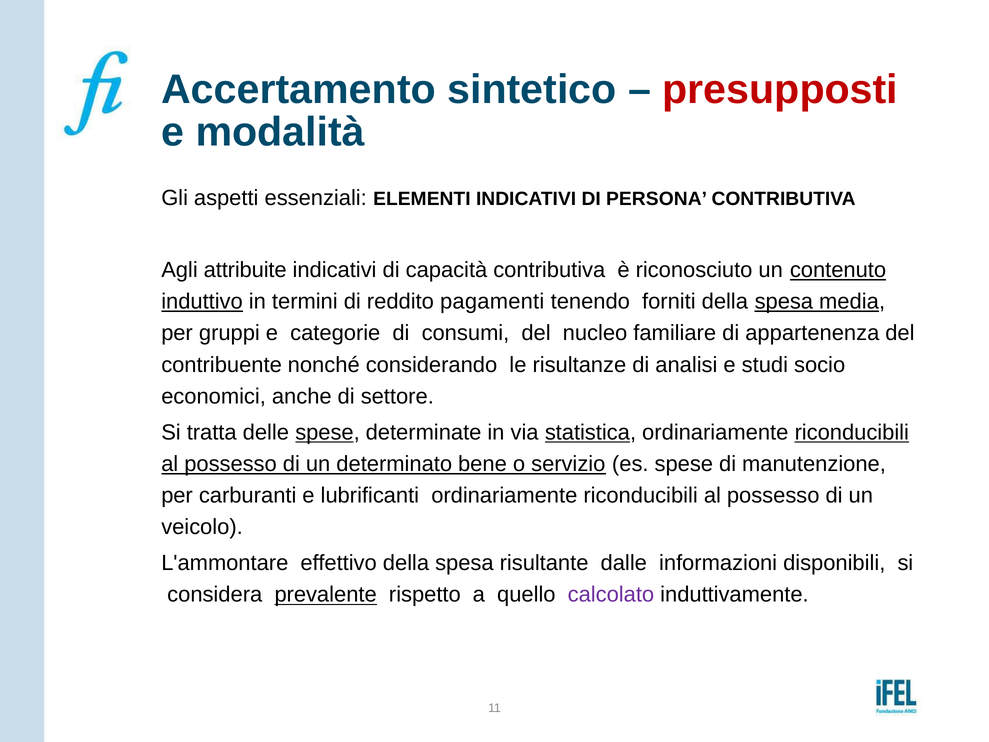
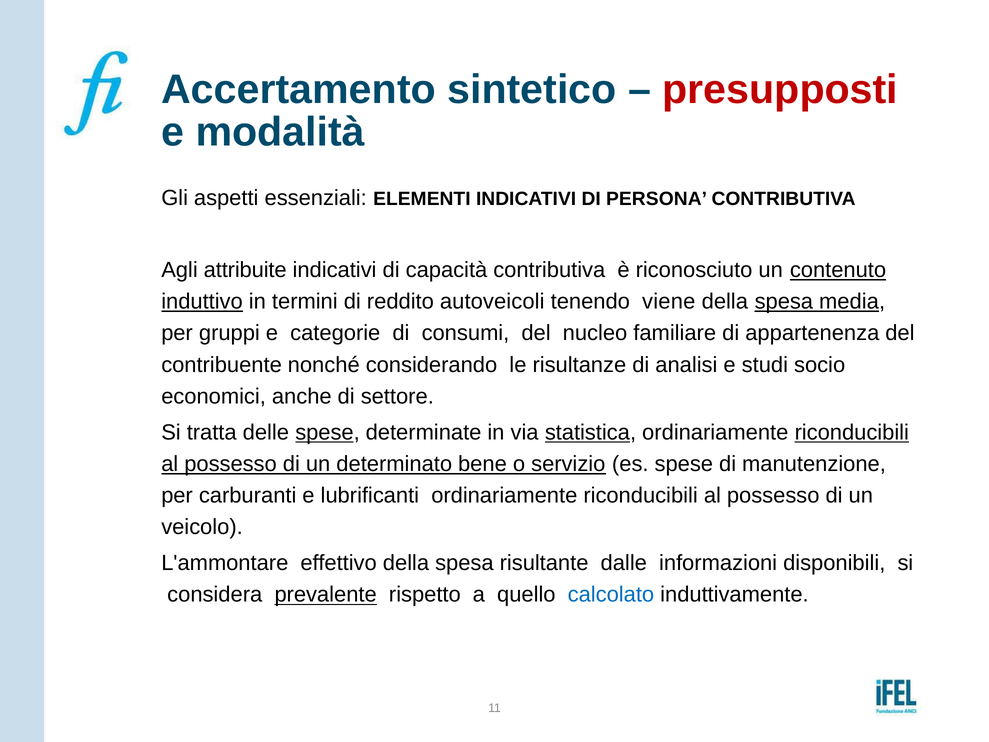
pagamenti: pagamenti -> autoveicoli (492, 301)
forniti: forniti -> viene (669, 301)
calcolato colour: purple -> blue (611, 594)
